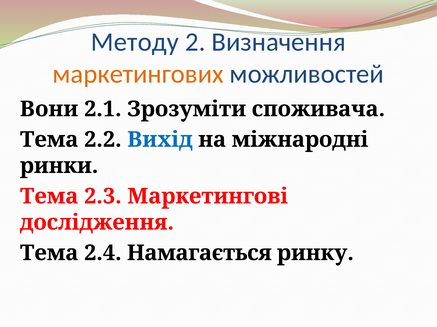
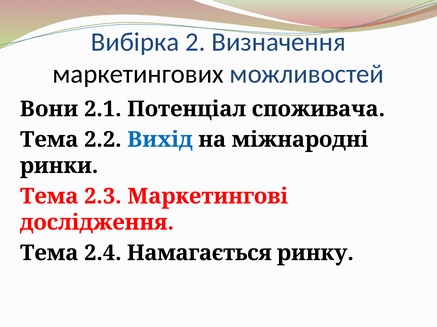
Методу: Методу -> Вибірка (135, 42)
маркетингових colour: orange -> black (138, 74)
Зрозуміти: Зрозуміти -> Потенціал (187, 109)
